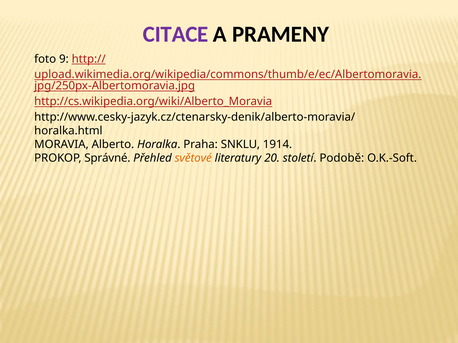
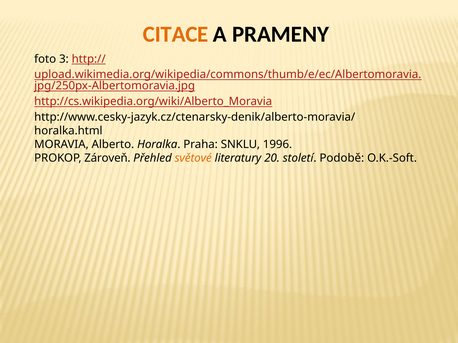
CITACE colour: purple -> orange (176, 34)
9: 9 -> 3 (64, 59)
1914: 1914 -> 1996 (278, 145)
Správné: Správné -> Zároveň (107, 158)
